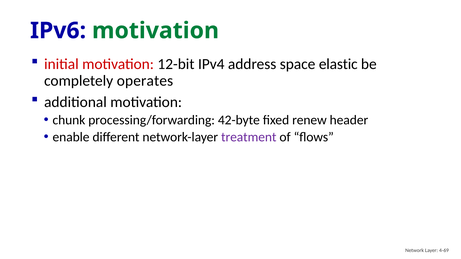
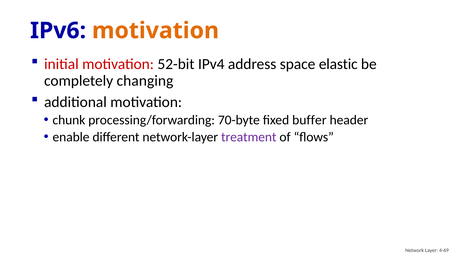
motivation colour: green -> orange (156, 31)
12-bit: 12-bit -> 52-bit (176, 64)
operates: operates -> changing (145, 81)
42-byte: 42-byte -> 70-byte (239, 120)
renew: renew -> buffer (309, 120)
